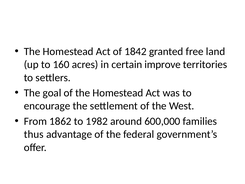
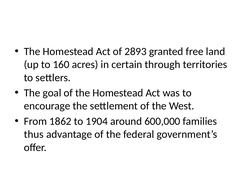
1842: 1842 -> 2893 (136, 51)
improve: improve -> through (163, 64)
1982: 1982 -> 1904 (97, 121)
